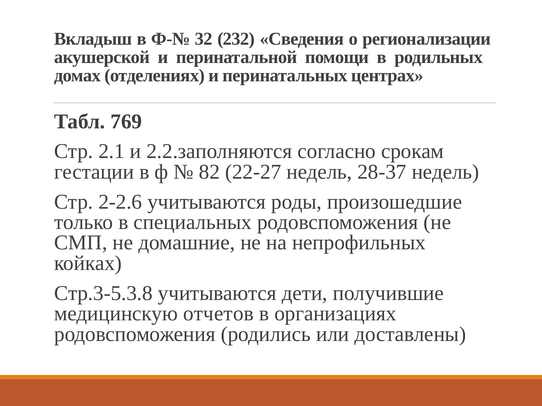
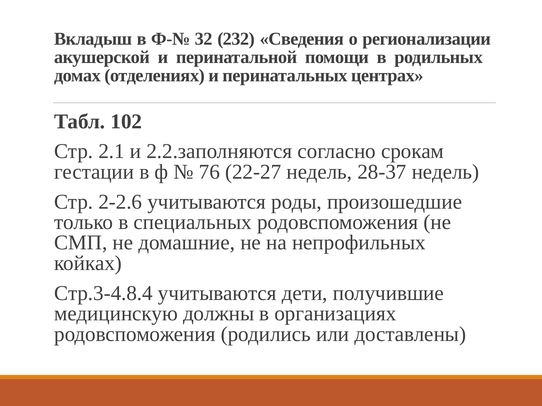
769: 769 -> 102 (126, 122)
82: 82 -> 76 (209, 172)
Стр.3-5.3.8: Стр.3-5.3.8 -> Стр.3-4.8.4 (103, 293)
отчетов: отчетов -> должны (219, 314)
